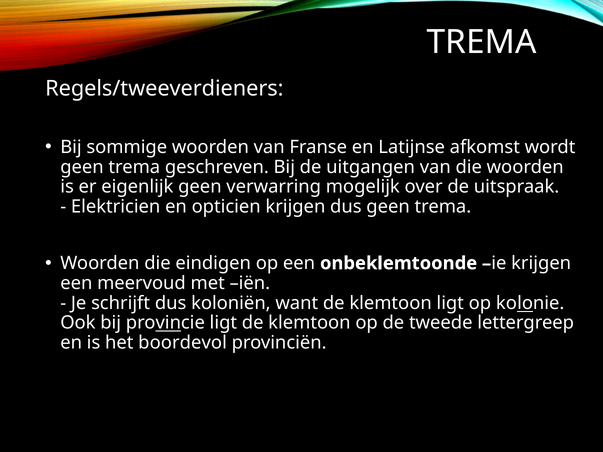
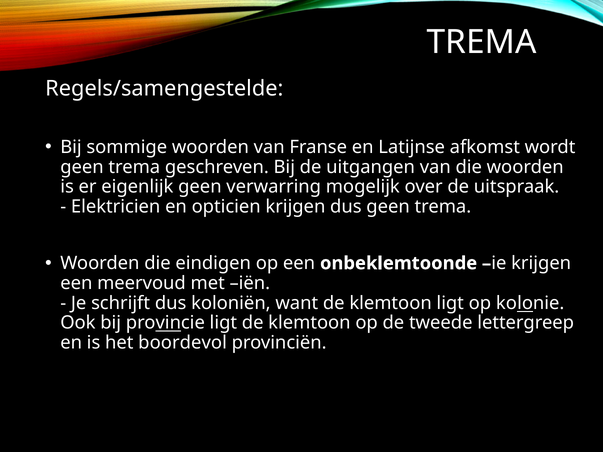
Regels/tweeverdieners: Regels/tweeverdieners -> Regels/samengestelde (164, 89)
